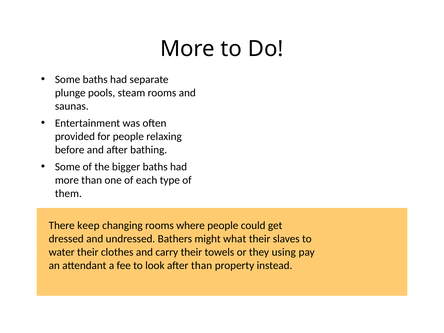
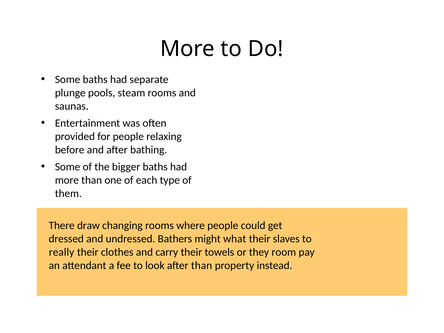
keep: keep -> draw (88, 226)
water: water -> really (62, 252)
using: using -> room (284, 252)
